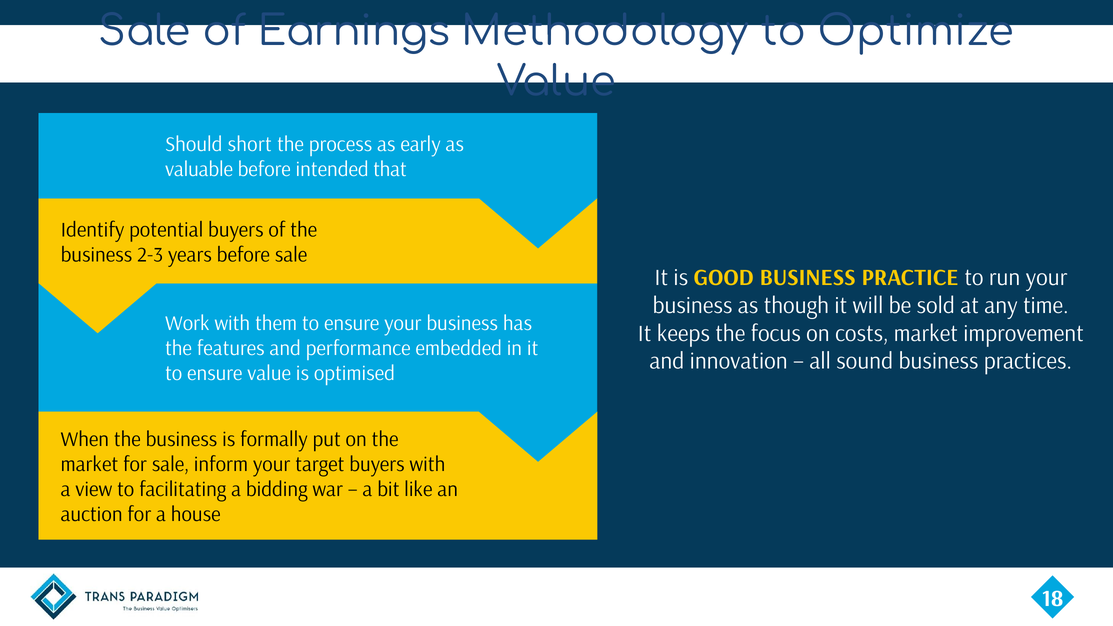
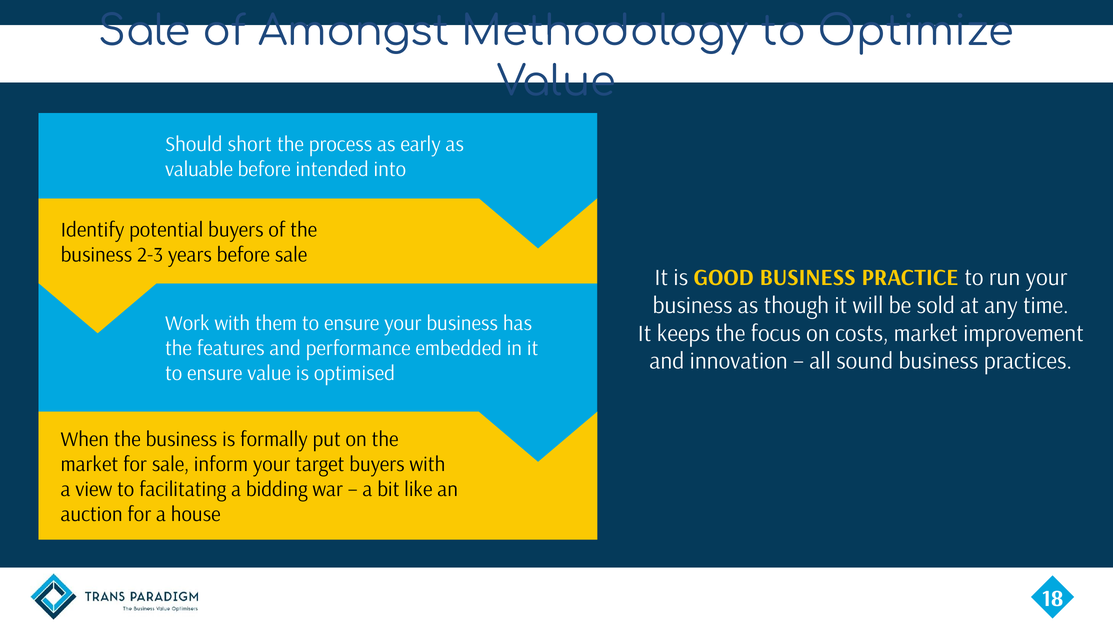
Earnings: Earnings -> Amongst (354, 32)
that: that -> into (390, 169)
